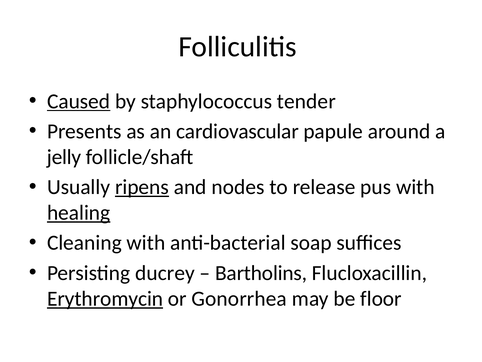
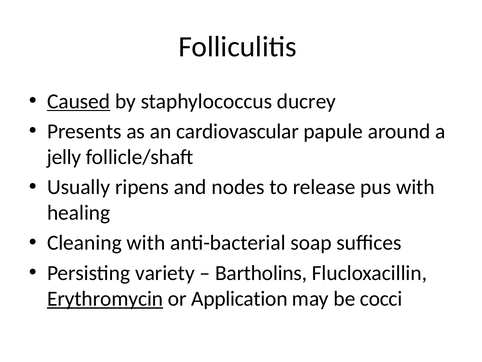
tender: tender -> ducrey (306, 101)
ripens underline: present -> none (142, 187)
healing underline: present -> none (79, 213)
ducrey: ducrey -> variety (165, 273)
Gonorrhea: Gonorrhea -> Application (239, 298)
floor: floor -> cocci (381, 298)
